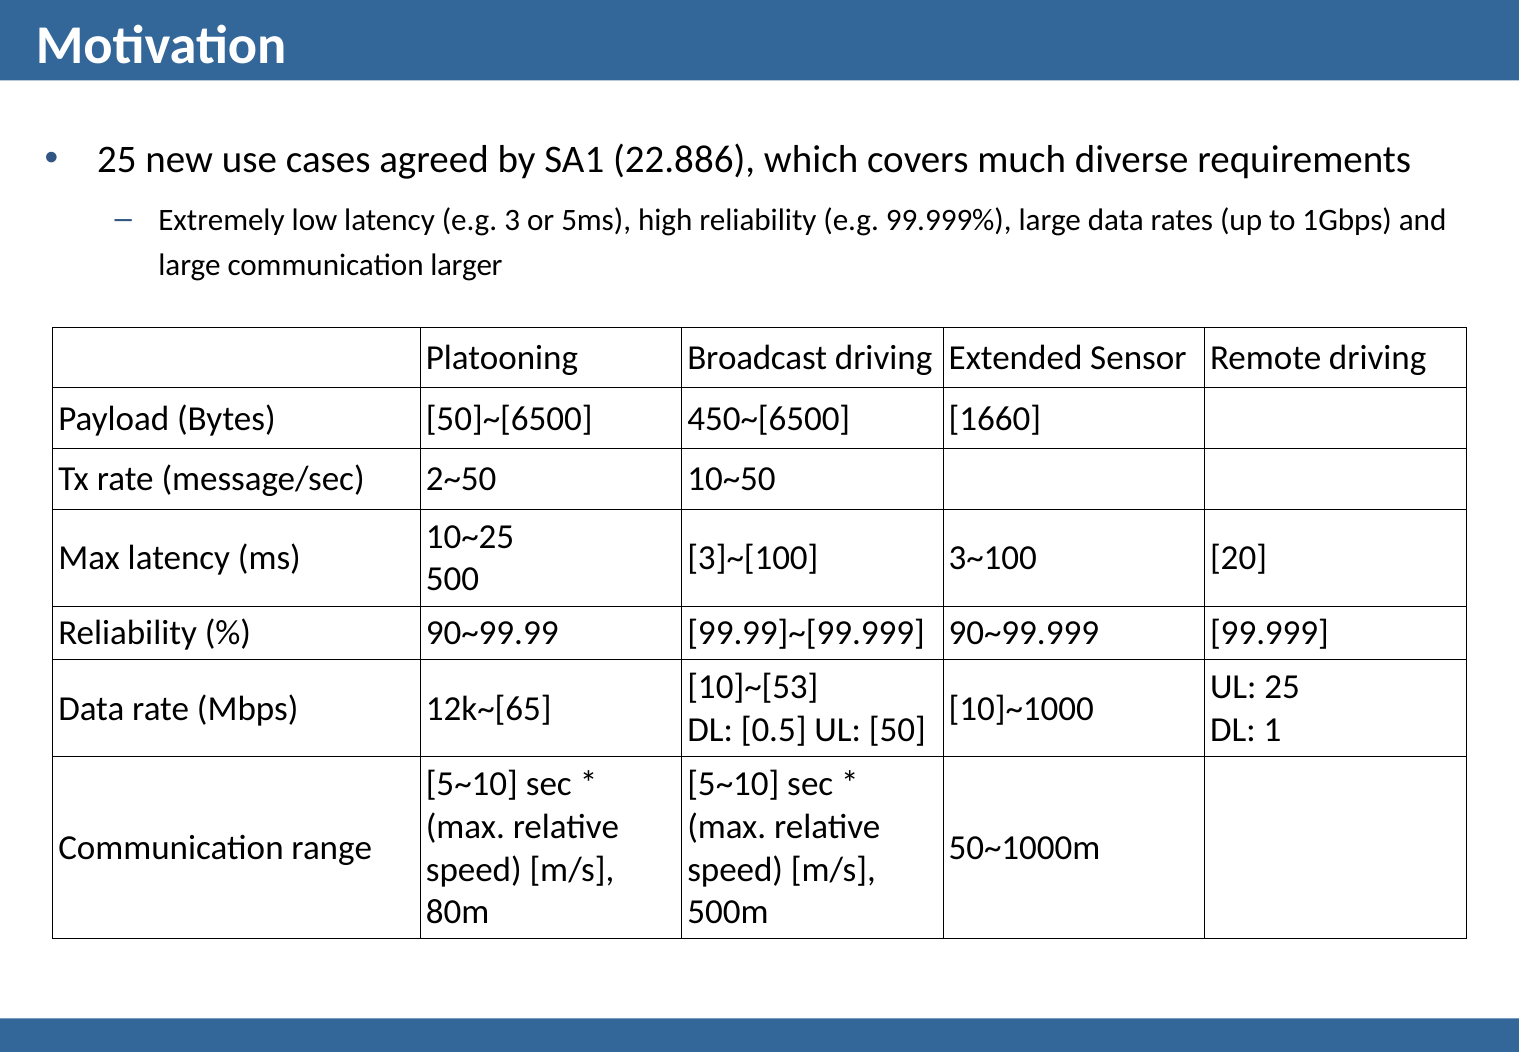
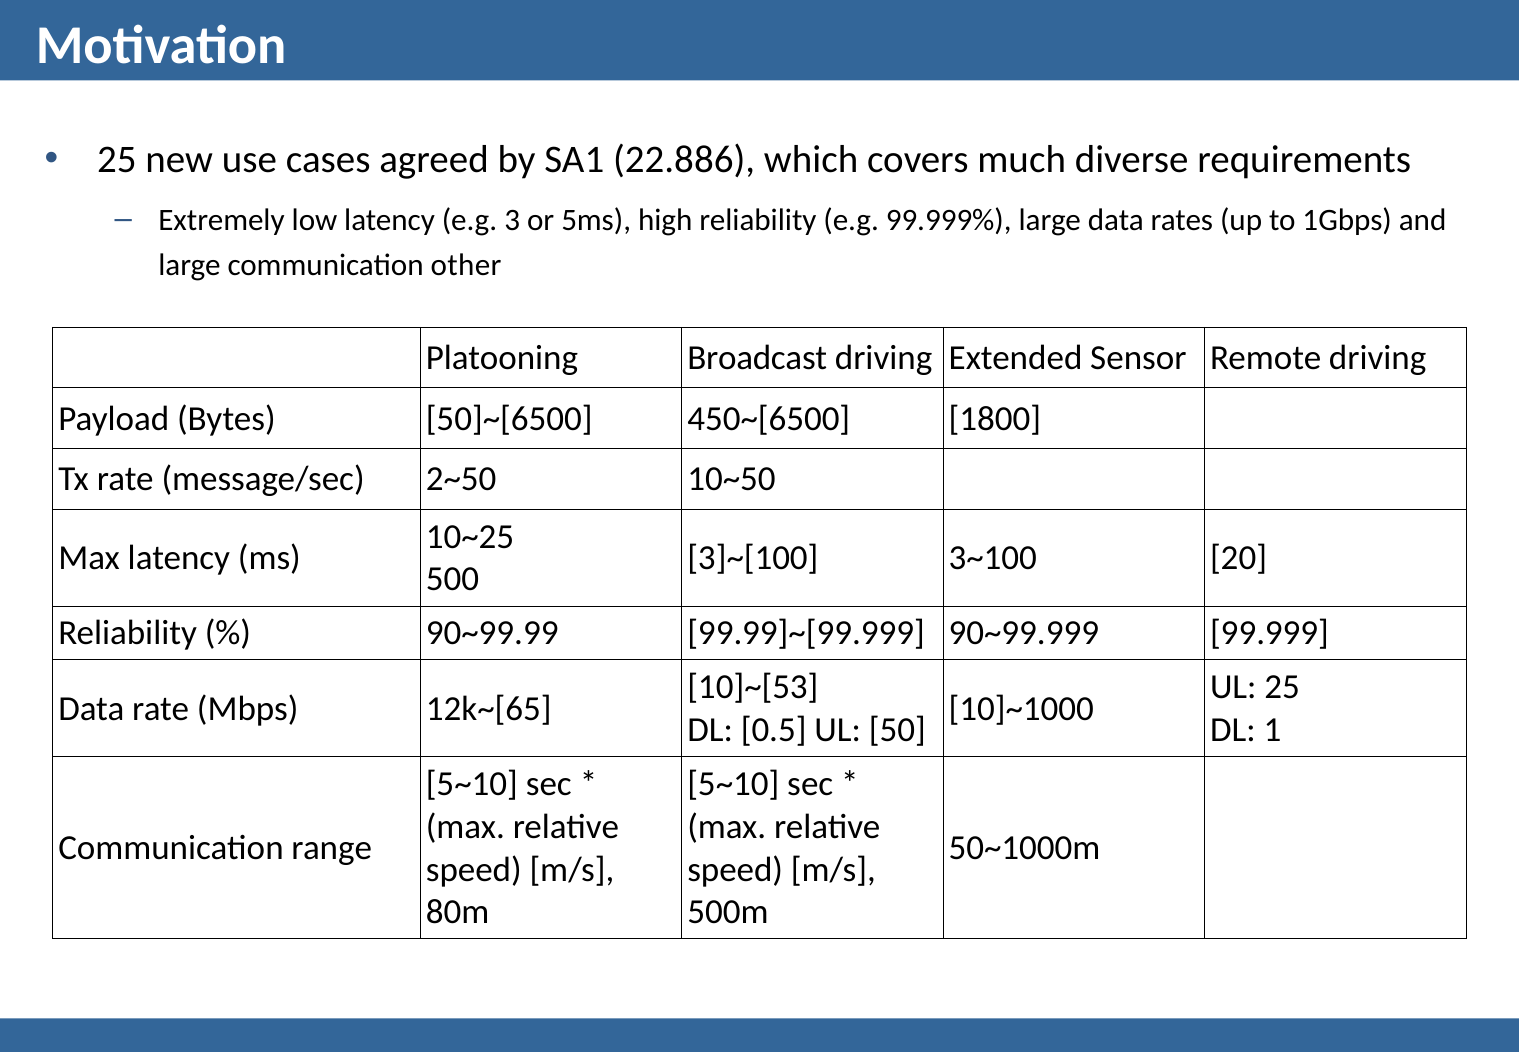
larger: larger -> other (466, 265)
1660: 1660 -> 1800 (995, 419)
